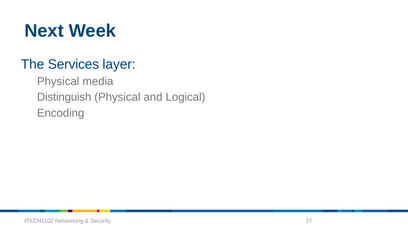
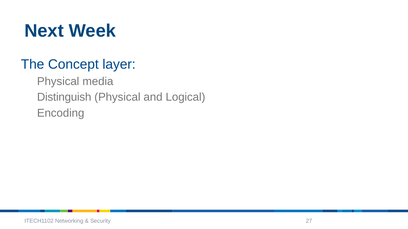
Services: Services -> Concept (73, 64)
